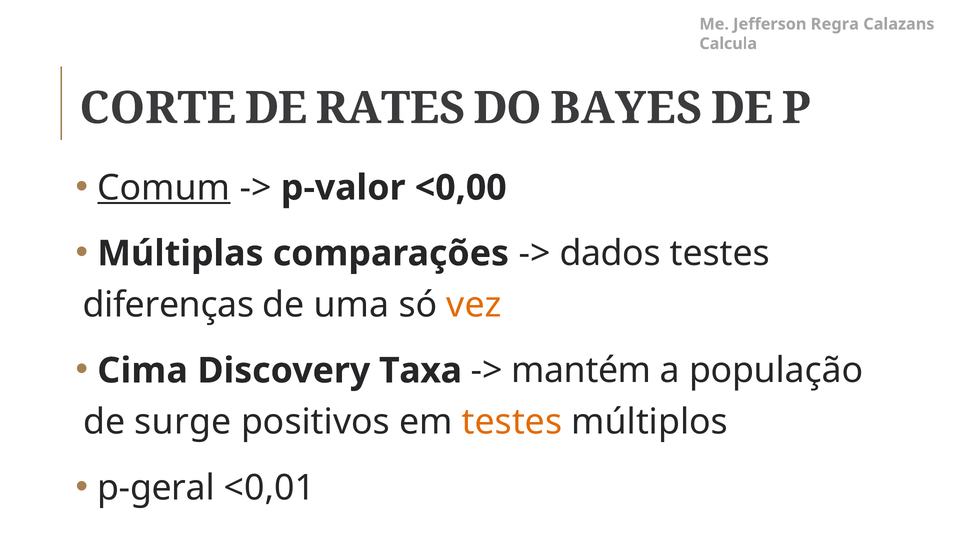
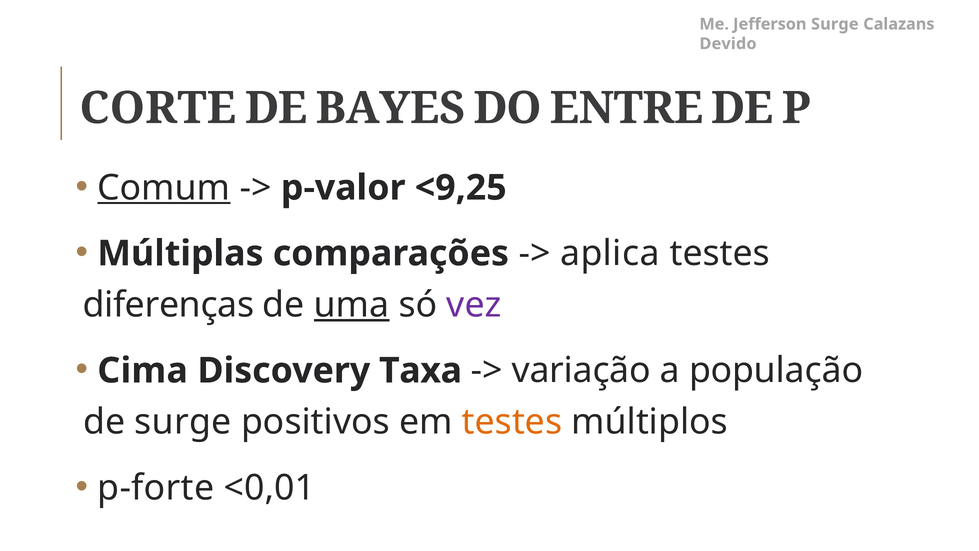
Jefferson Regra: Regra -> Surge (835, 24)
Calcula: Calcula -> Devido (728, 44)
RATES: RATES -> BAYES (390, 108)
BAYES: BAYES -> ENTRE (627, 108)
<0,00: <0,00 -> <9,25 (461, 188)
dados: dados -> aplica (610, 253)
uma underline: none -> present (352, 305)
vez colour: orange -> purple (474, 305)
mantém: mantém -> variação (581, 370)
p-geral: p-geral -> p-forte (156, 488)
